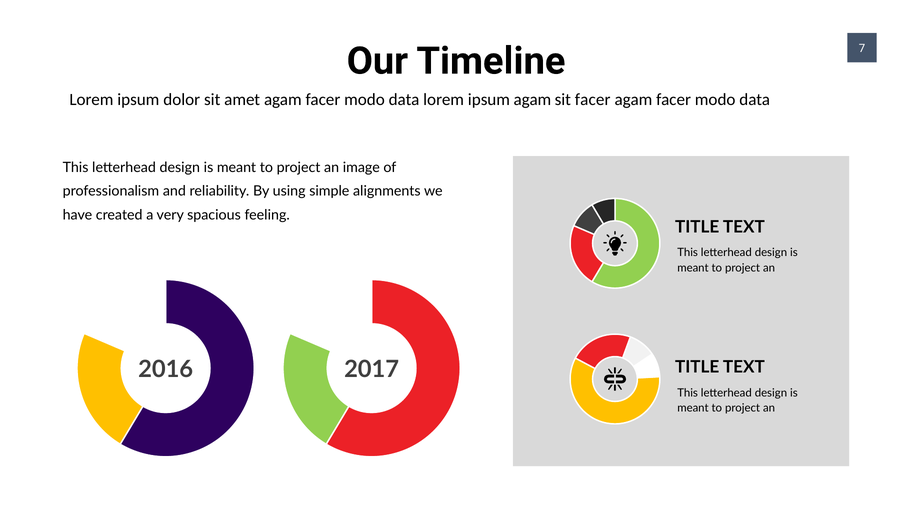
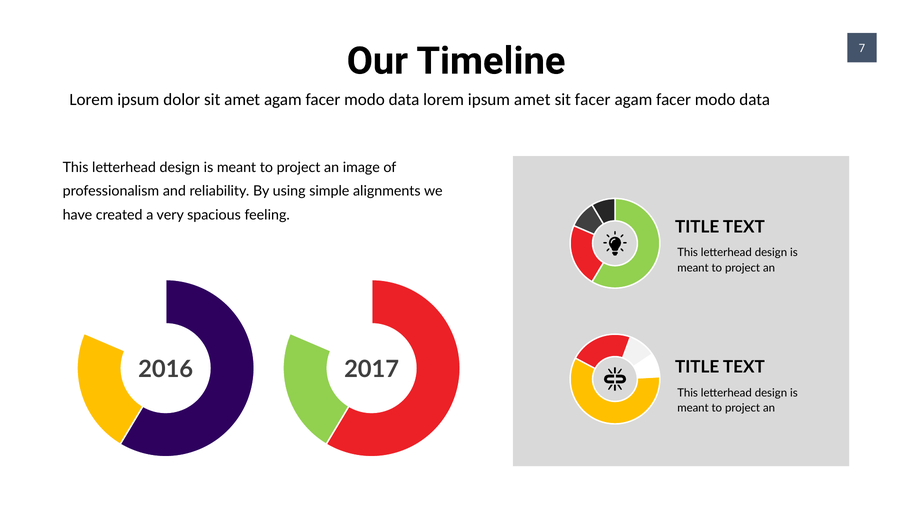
ipsum agam: agam -> amet (532, 100)
